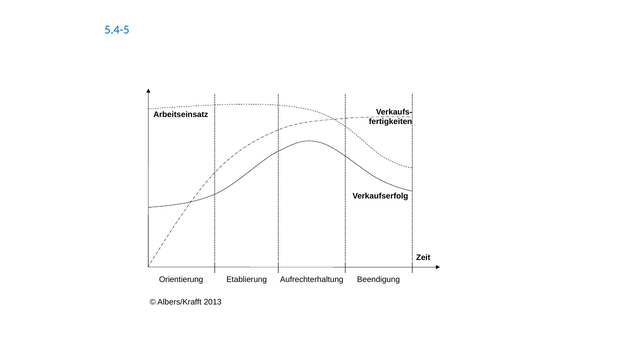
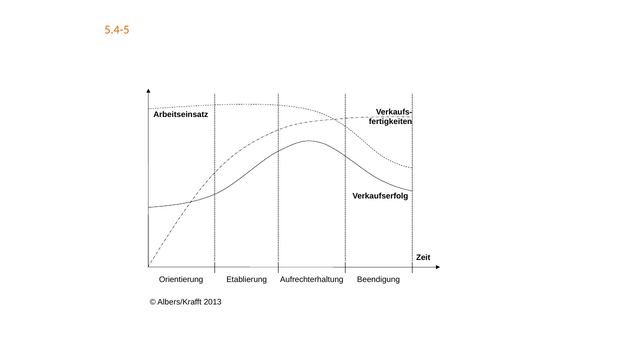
5.4-5 colour: blue -> orange (117, 30)
